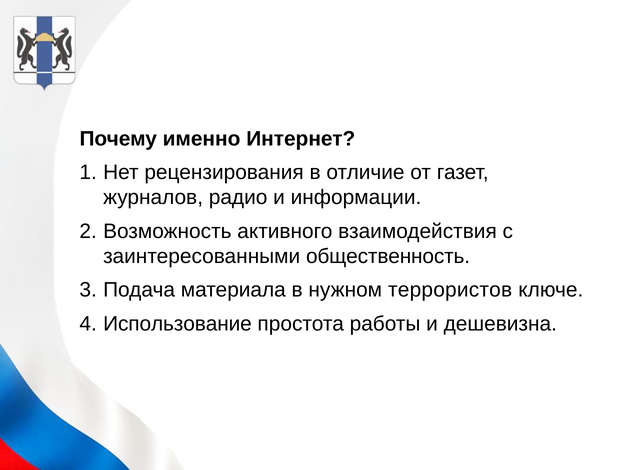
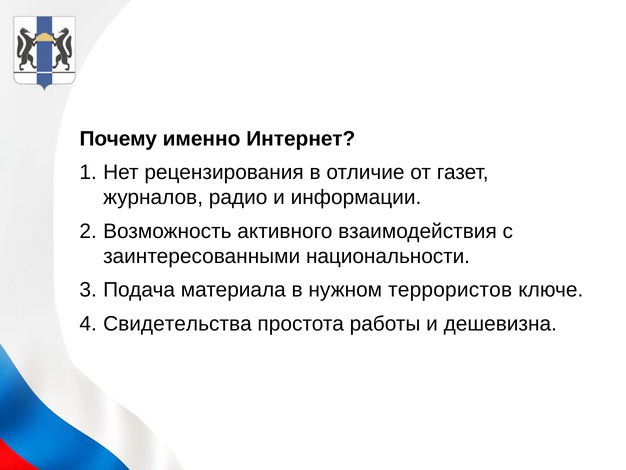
общественность: общественность -> национальности (388, 256)
Использование: Использование -> Свидетельства (177, 323)
